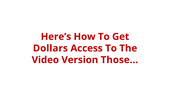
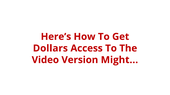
Those: Those -> Might (119, 60)
